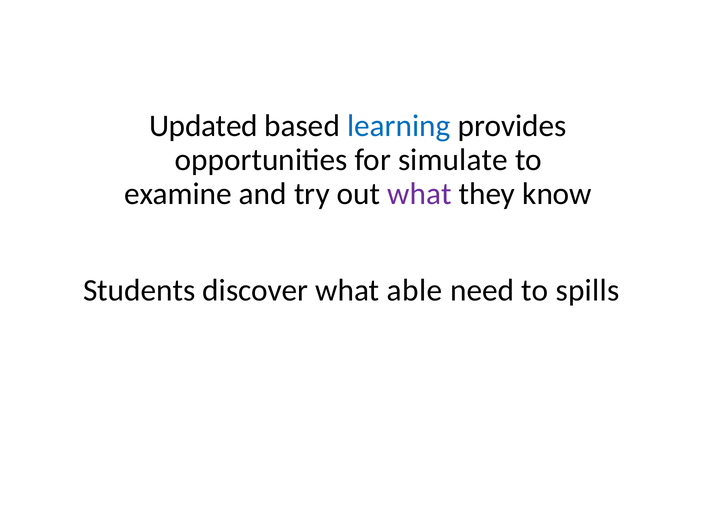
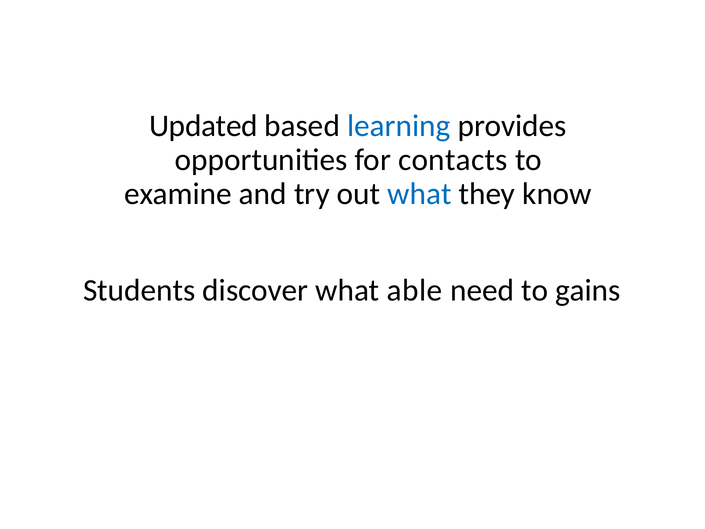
simulate: simulate -> contacts (453, 160)
what colour: purple -> blue (419, 194)
spills: spills -> gains (588, 290)
